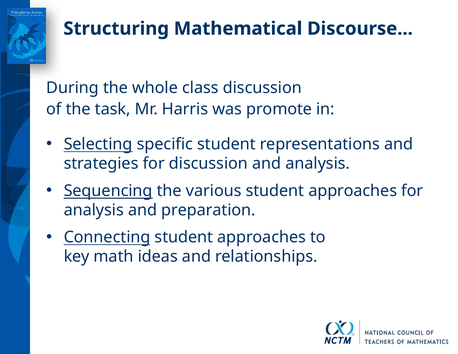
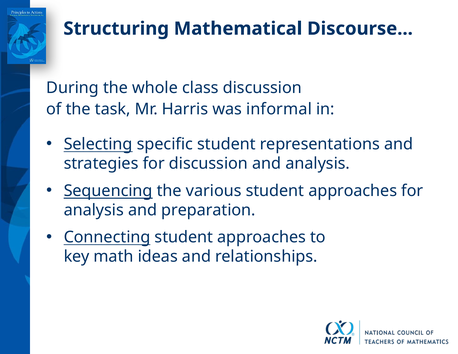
promote: promote -> informal (279, 109)
